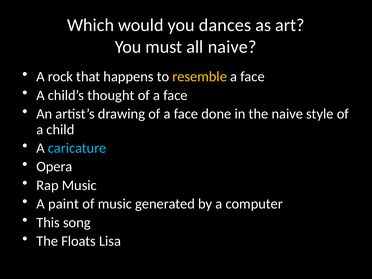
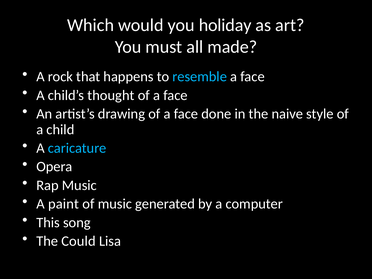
dances: dances -> holiday (225, 25)
all naive: naive -> made (232, 47)
resemble colour: yellow -> light blue (200, 77)
Floats: Floats -> Could (78, 241)
